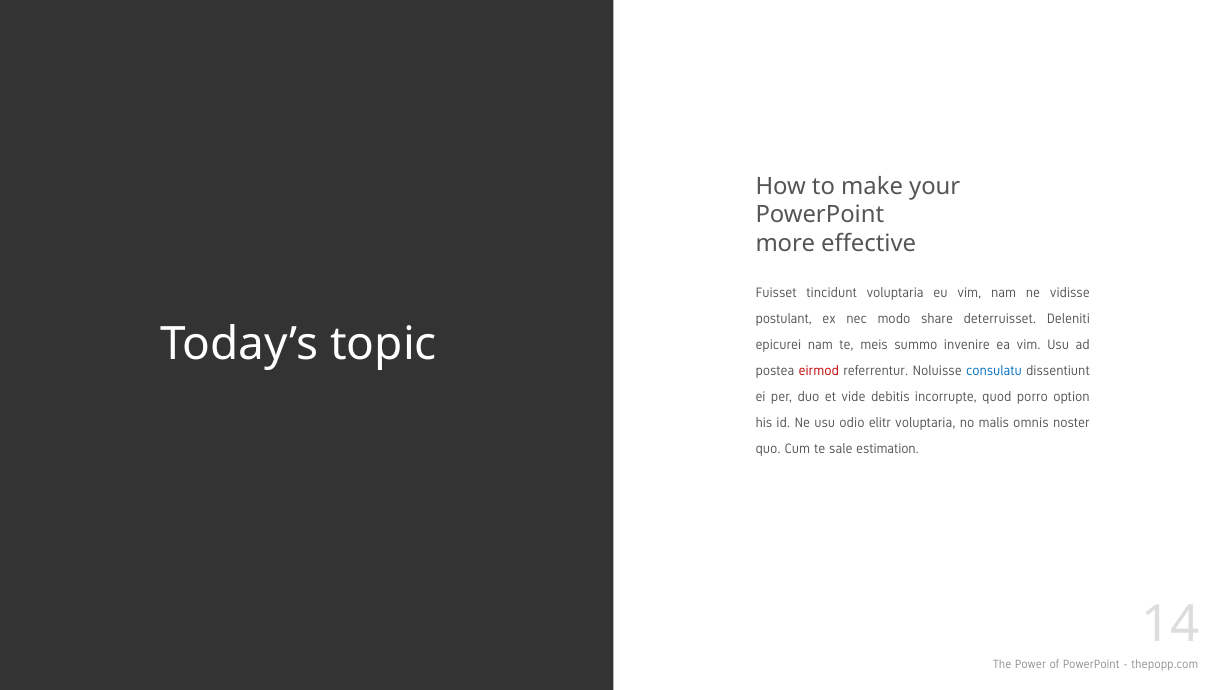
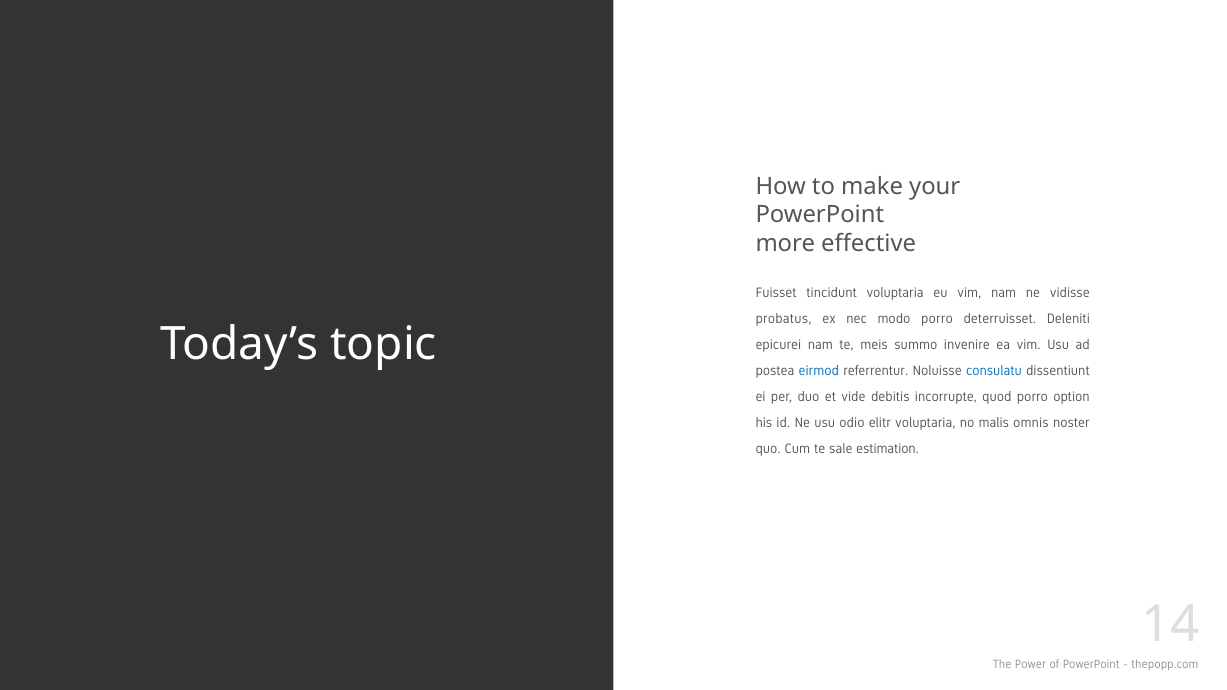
postulant: postulant -> probatus (784, 319)
modo share: share -> porro (937, 319)
eirmod colour: red -> blue (819, 371)
